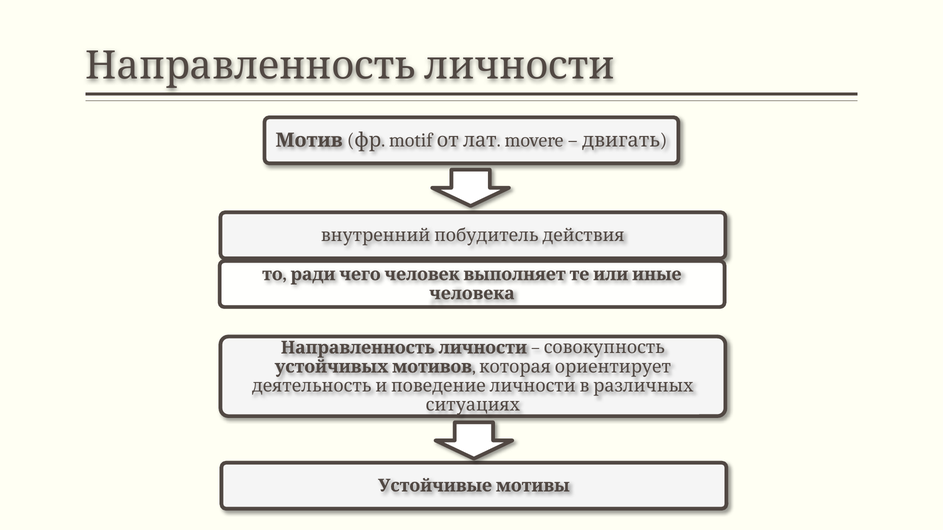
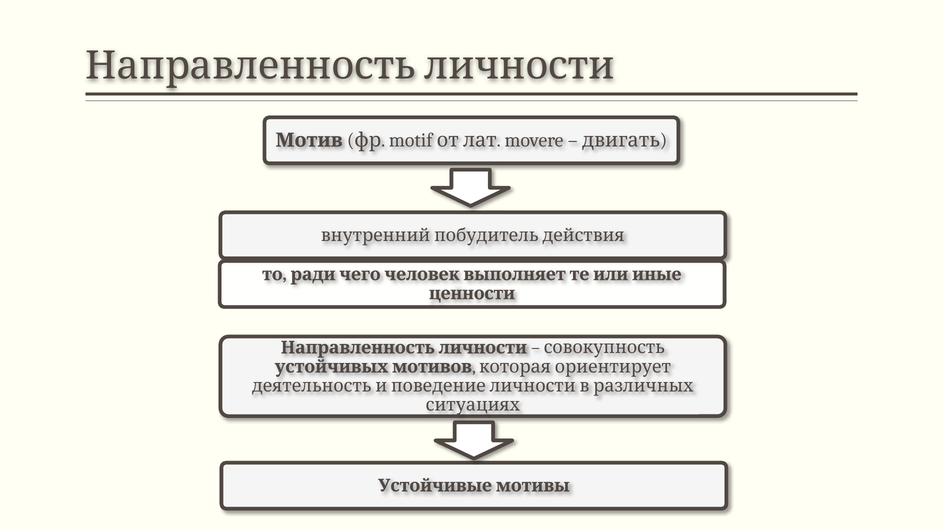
человека: человека -> ценности (472, 294)
